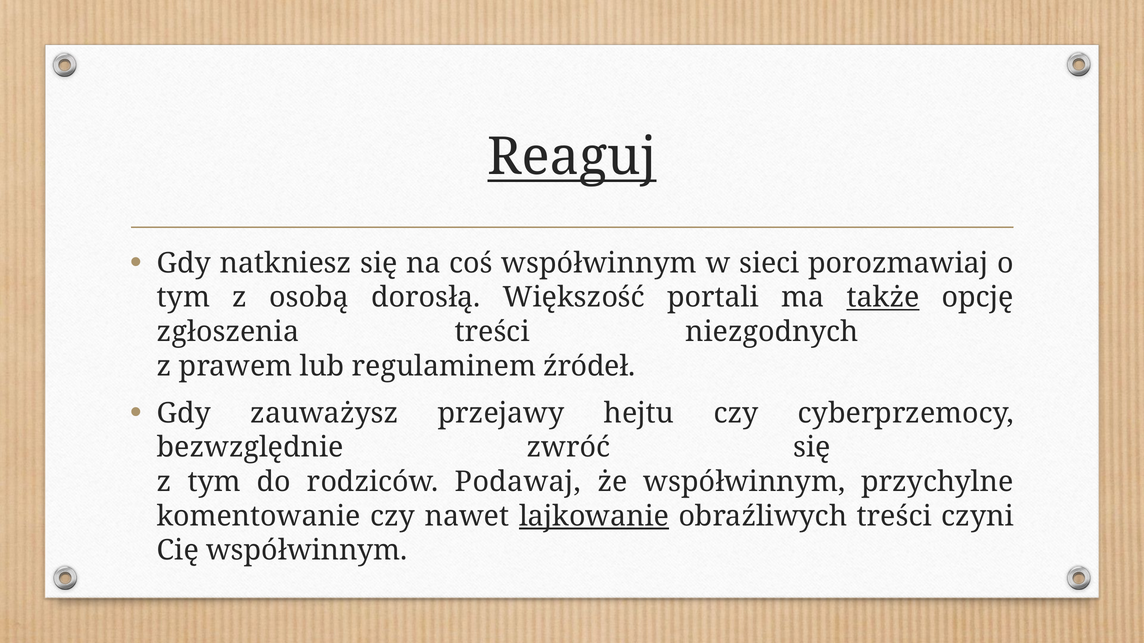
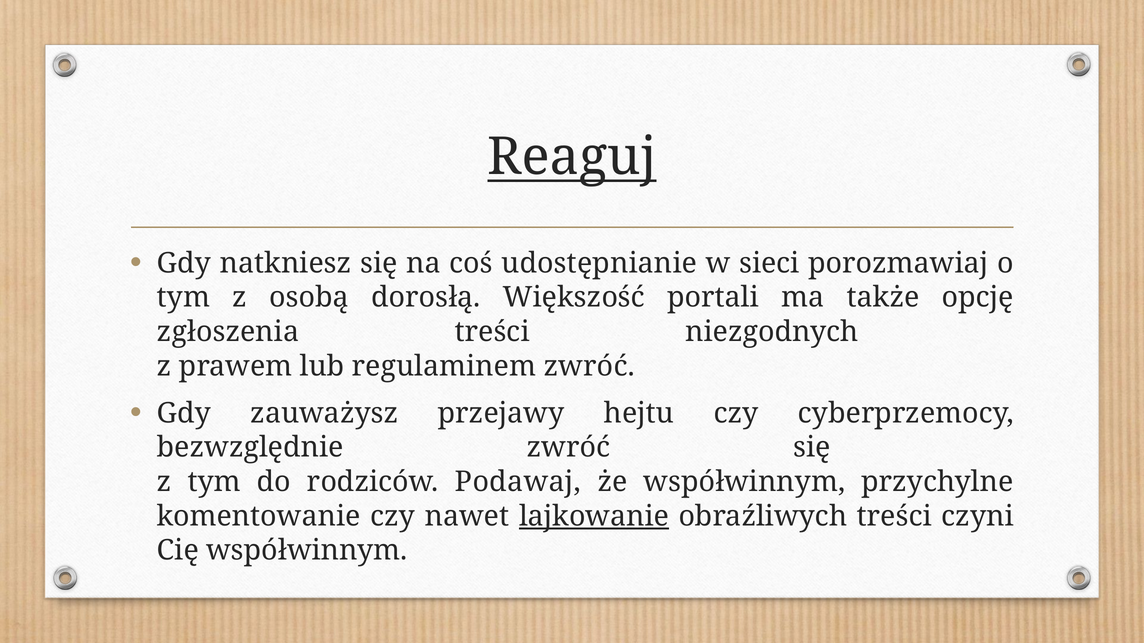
coś współwinnym: współwinnym -> udostępnianie (599, 263)
także underline: present -> none (883, 298)
regulaminem źródeł: źródeł -> zwróć (589, 366)
